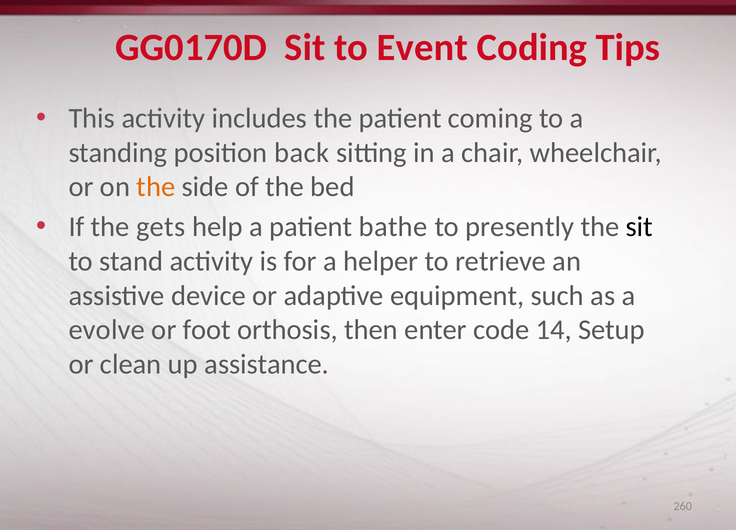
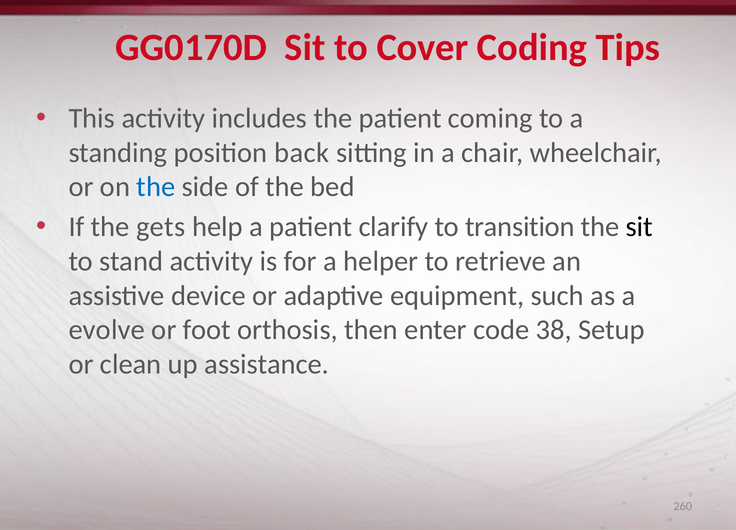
Event: Event -> Cover (422, 47)
the colour: orange -> blue (156, 187)
bathe: bathe -> clarify (393, 227)
presently: presently -> transition (520, 227)
14: 14 -> 38 (554, 330)
